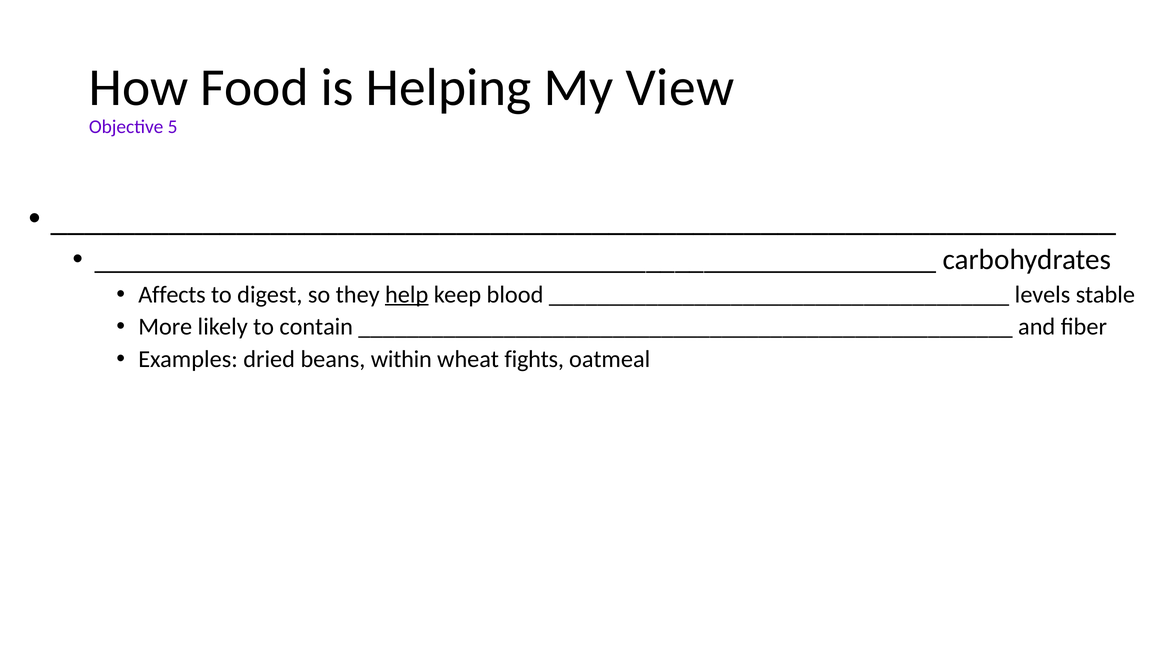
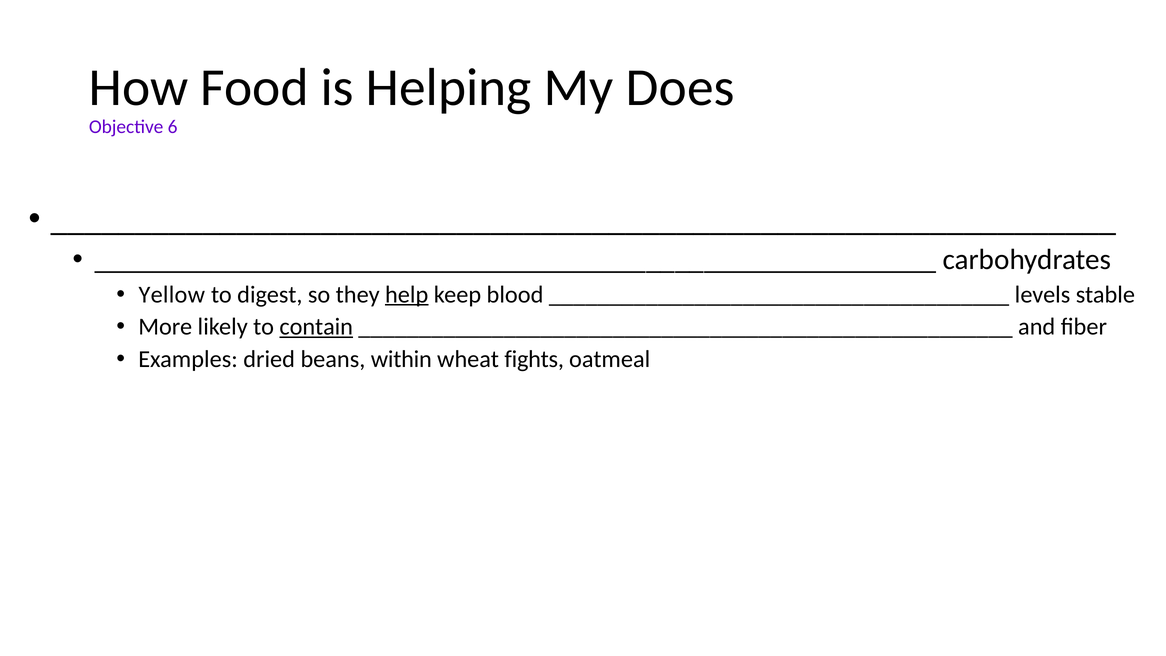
View: View -> Does (680, 87)
5: 5 -> 6 (173, 127)
Affects: Affects -> Yellow (172, 294)
contain underline: none -> present (316, 327)
